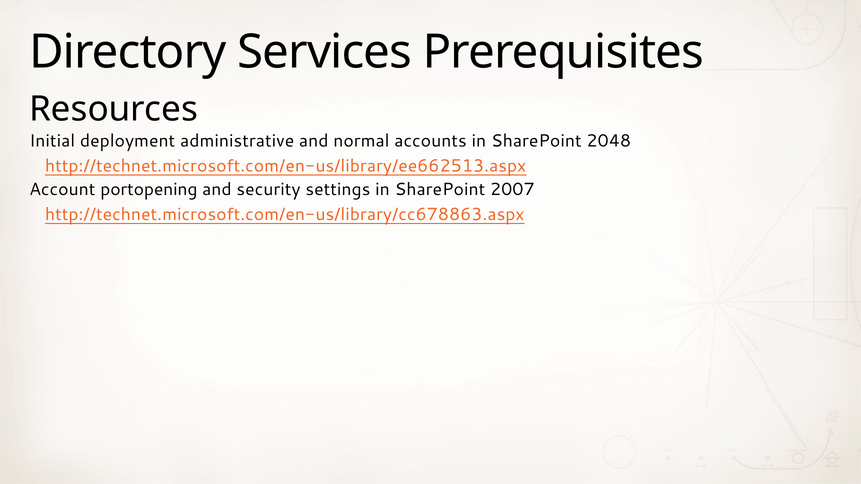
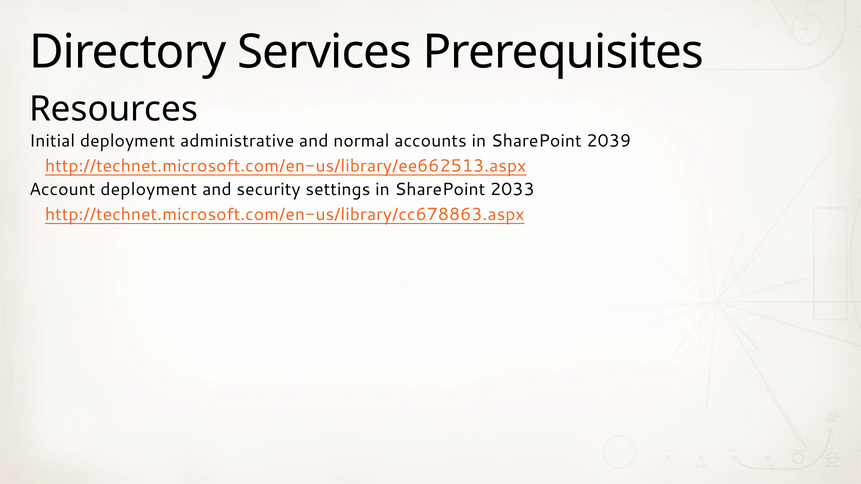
2048: 2048 -> 2039 (609, 141)
Account portopening: portopening -> deployment (149, 190)
2007: 2007 -> 2033 (512, 190)
